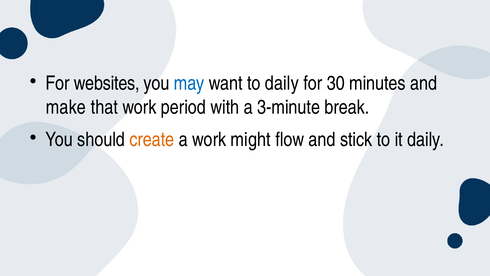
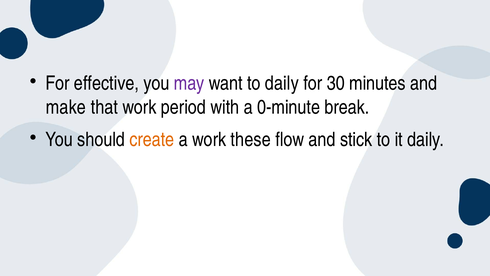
websites: websites -> effective (107, 83)
may colour: blue -> purple (189, 83)
3-minute: 3-minute -> 0-minute (289, 107)
might: might -> these (251, 139)
